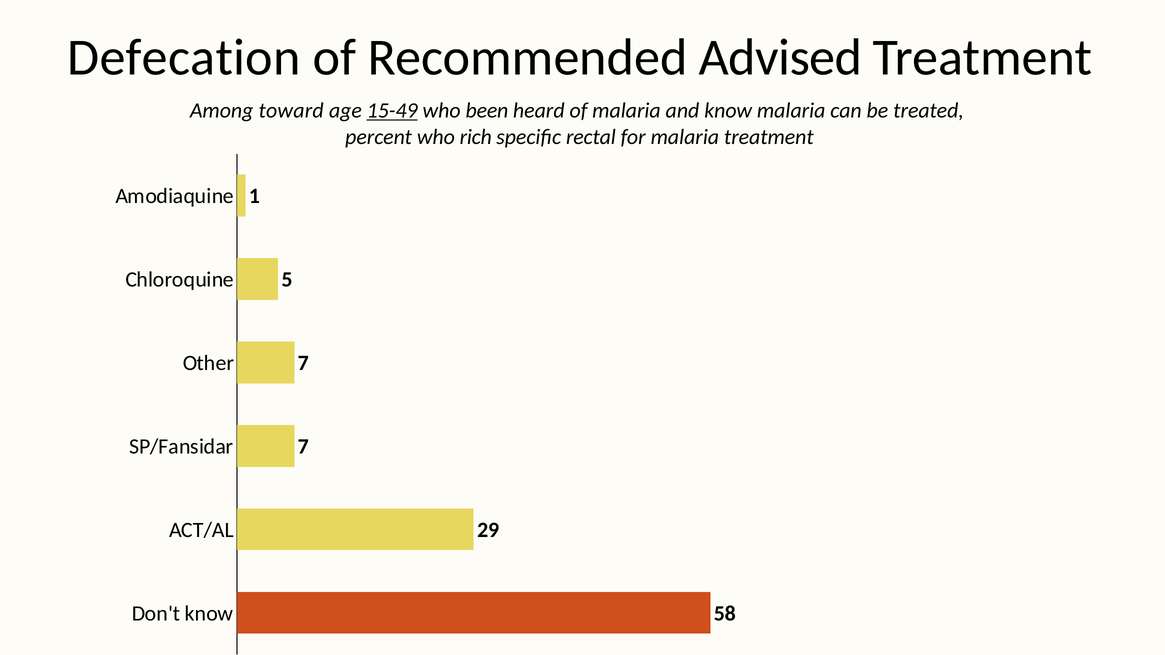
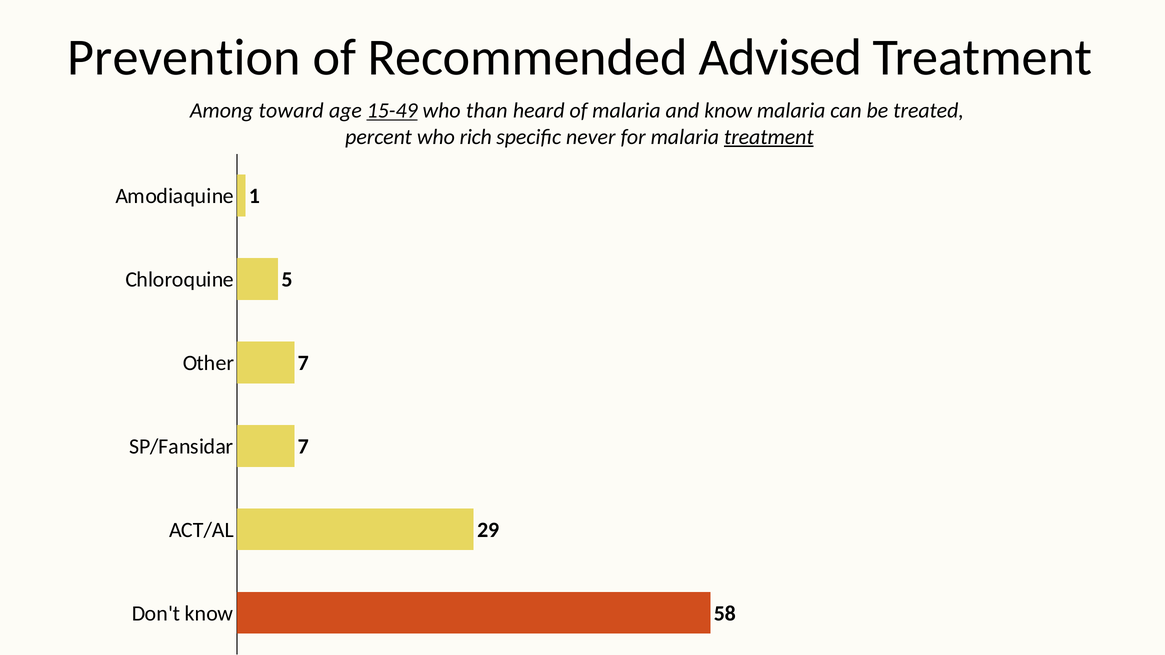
Defecation: Defecation -> Prevention (184, 58)
been: been -> than (487, 111)
rectal: rectal -> never (591, 137)
treatment underline: none -> present (769, 137)
